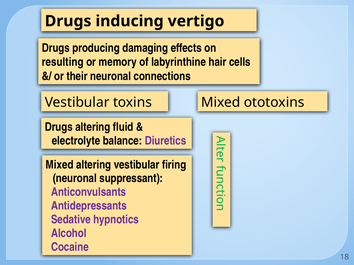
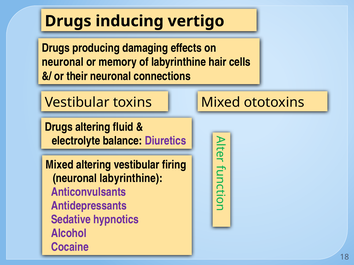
resulting: resulting -> neuronal (63, 62)
neuronal suppressant: suppressant -> labyrinthine (131, 179)
